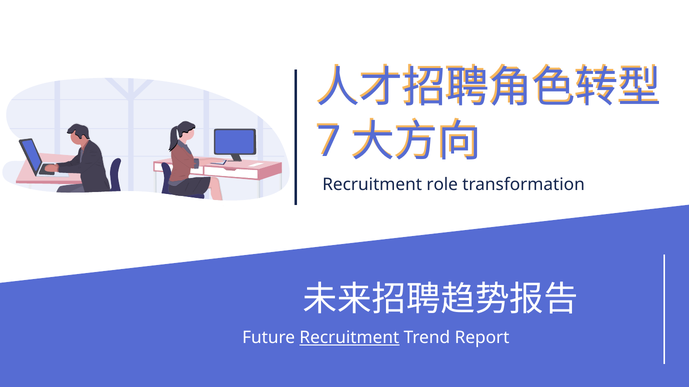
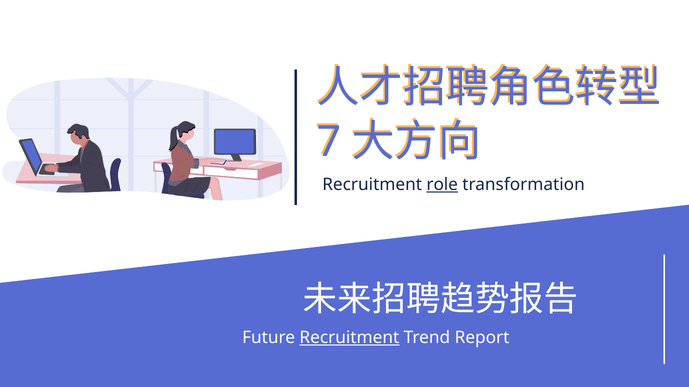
role underline: none -> present (442, 185)
